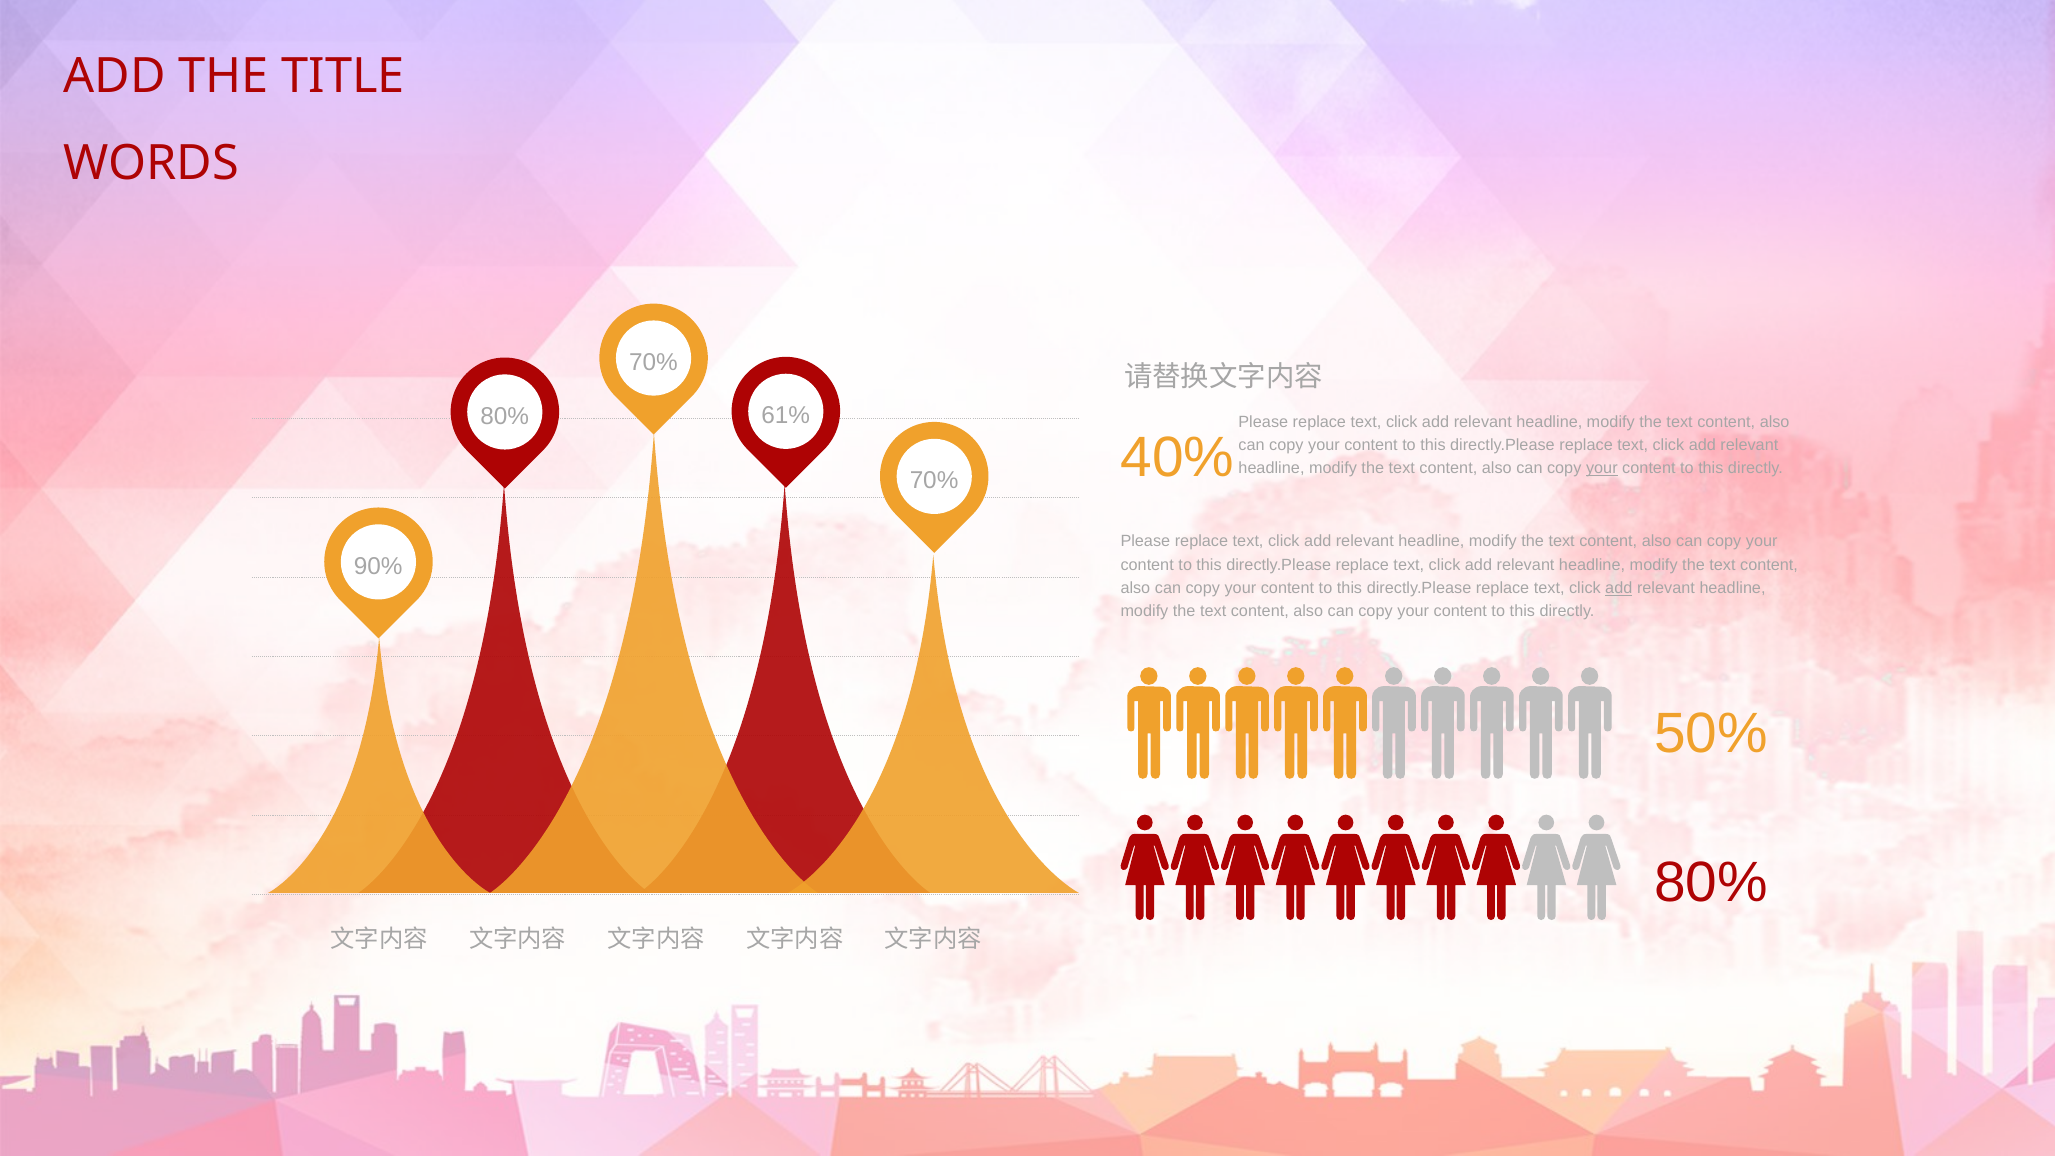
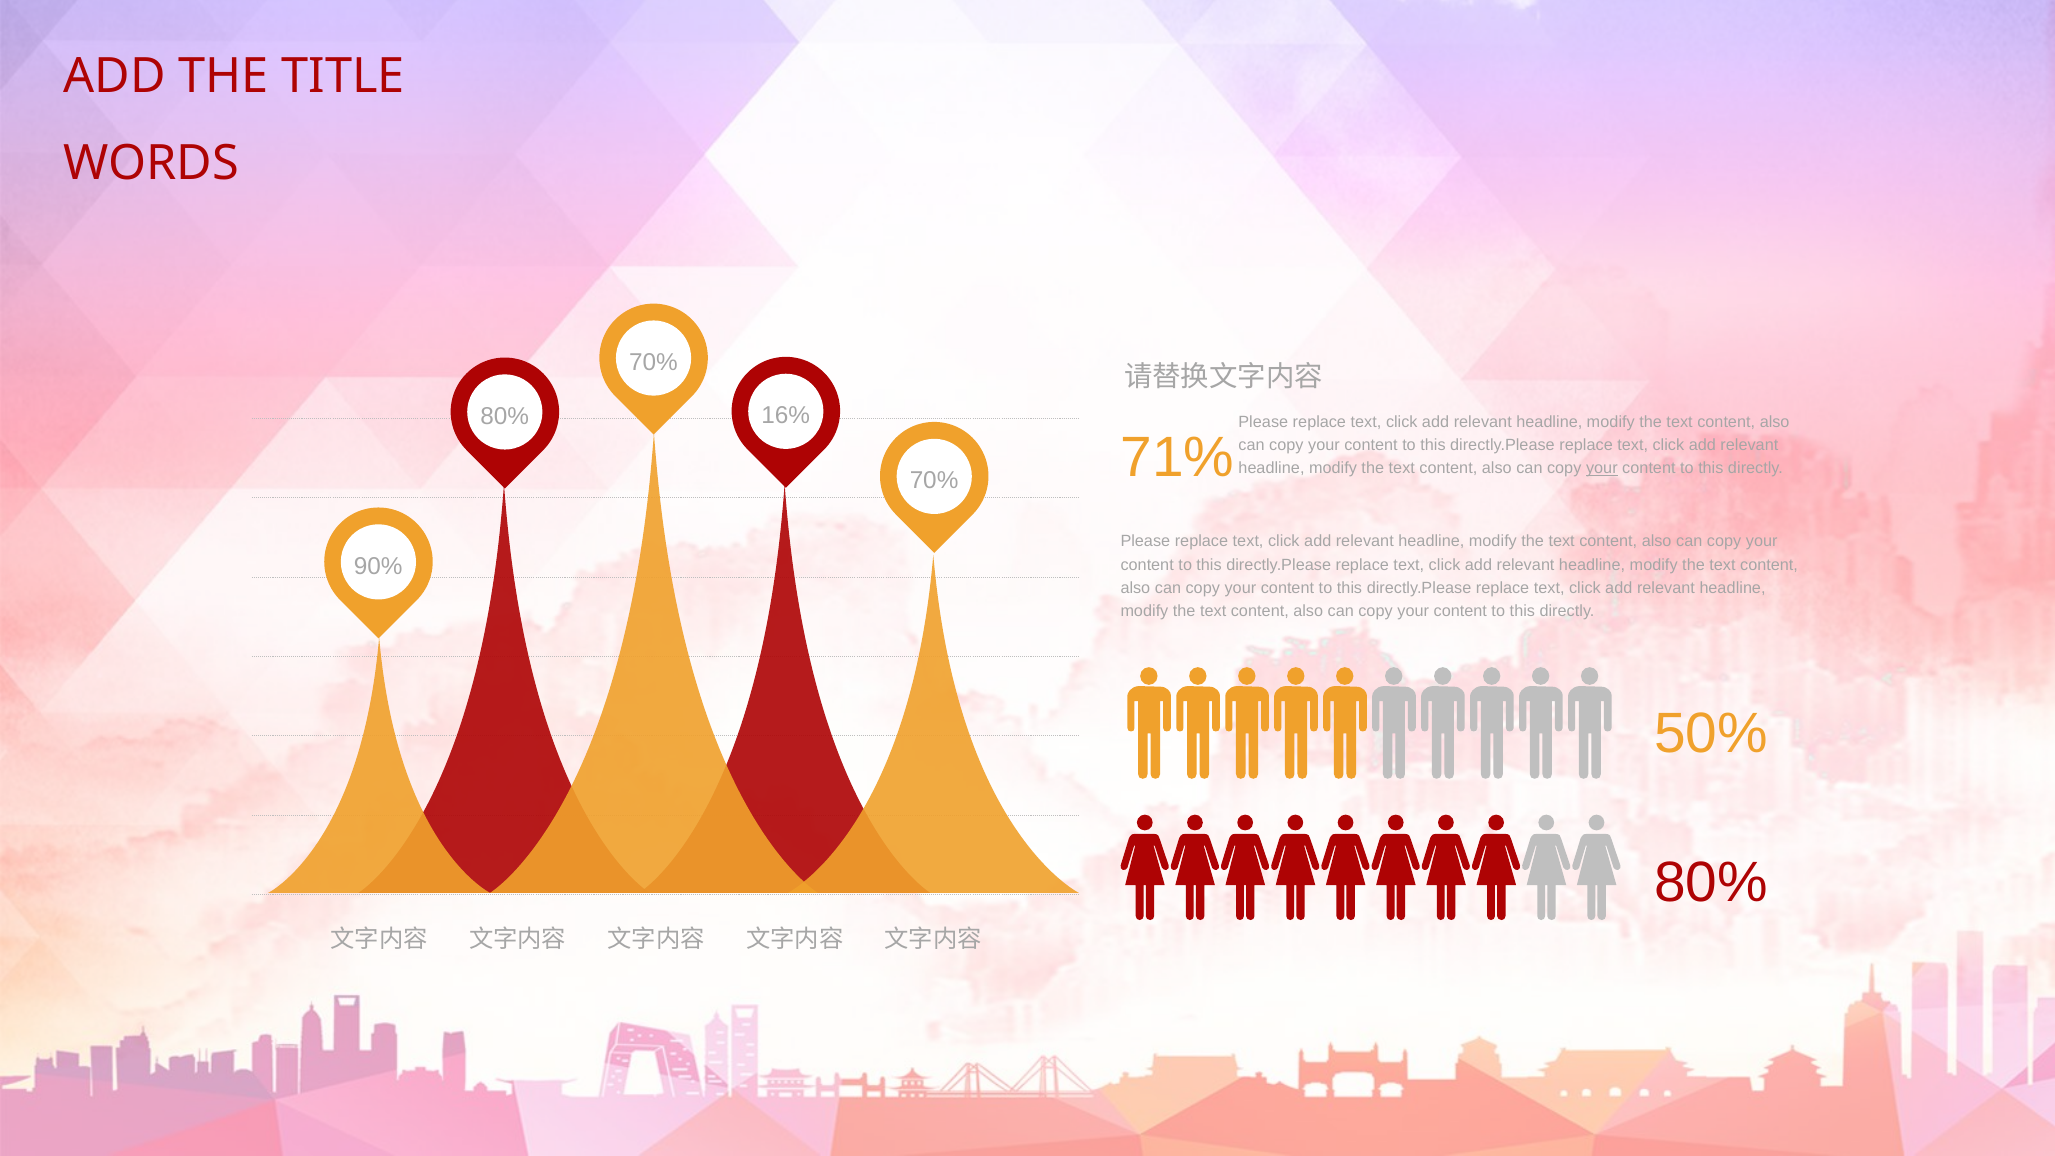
61%: 61% -> 16% (786, 416)
40%: 40% -> 71% (1178, 457)
add underline: present -> none (1619, 588)
